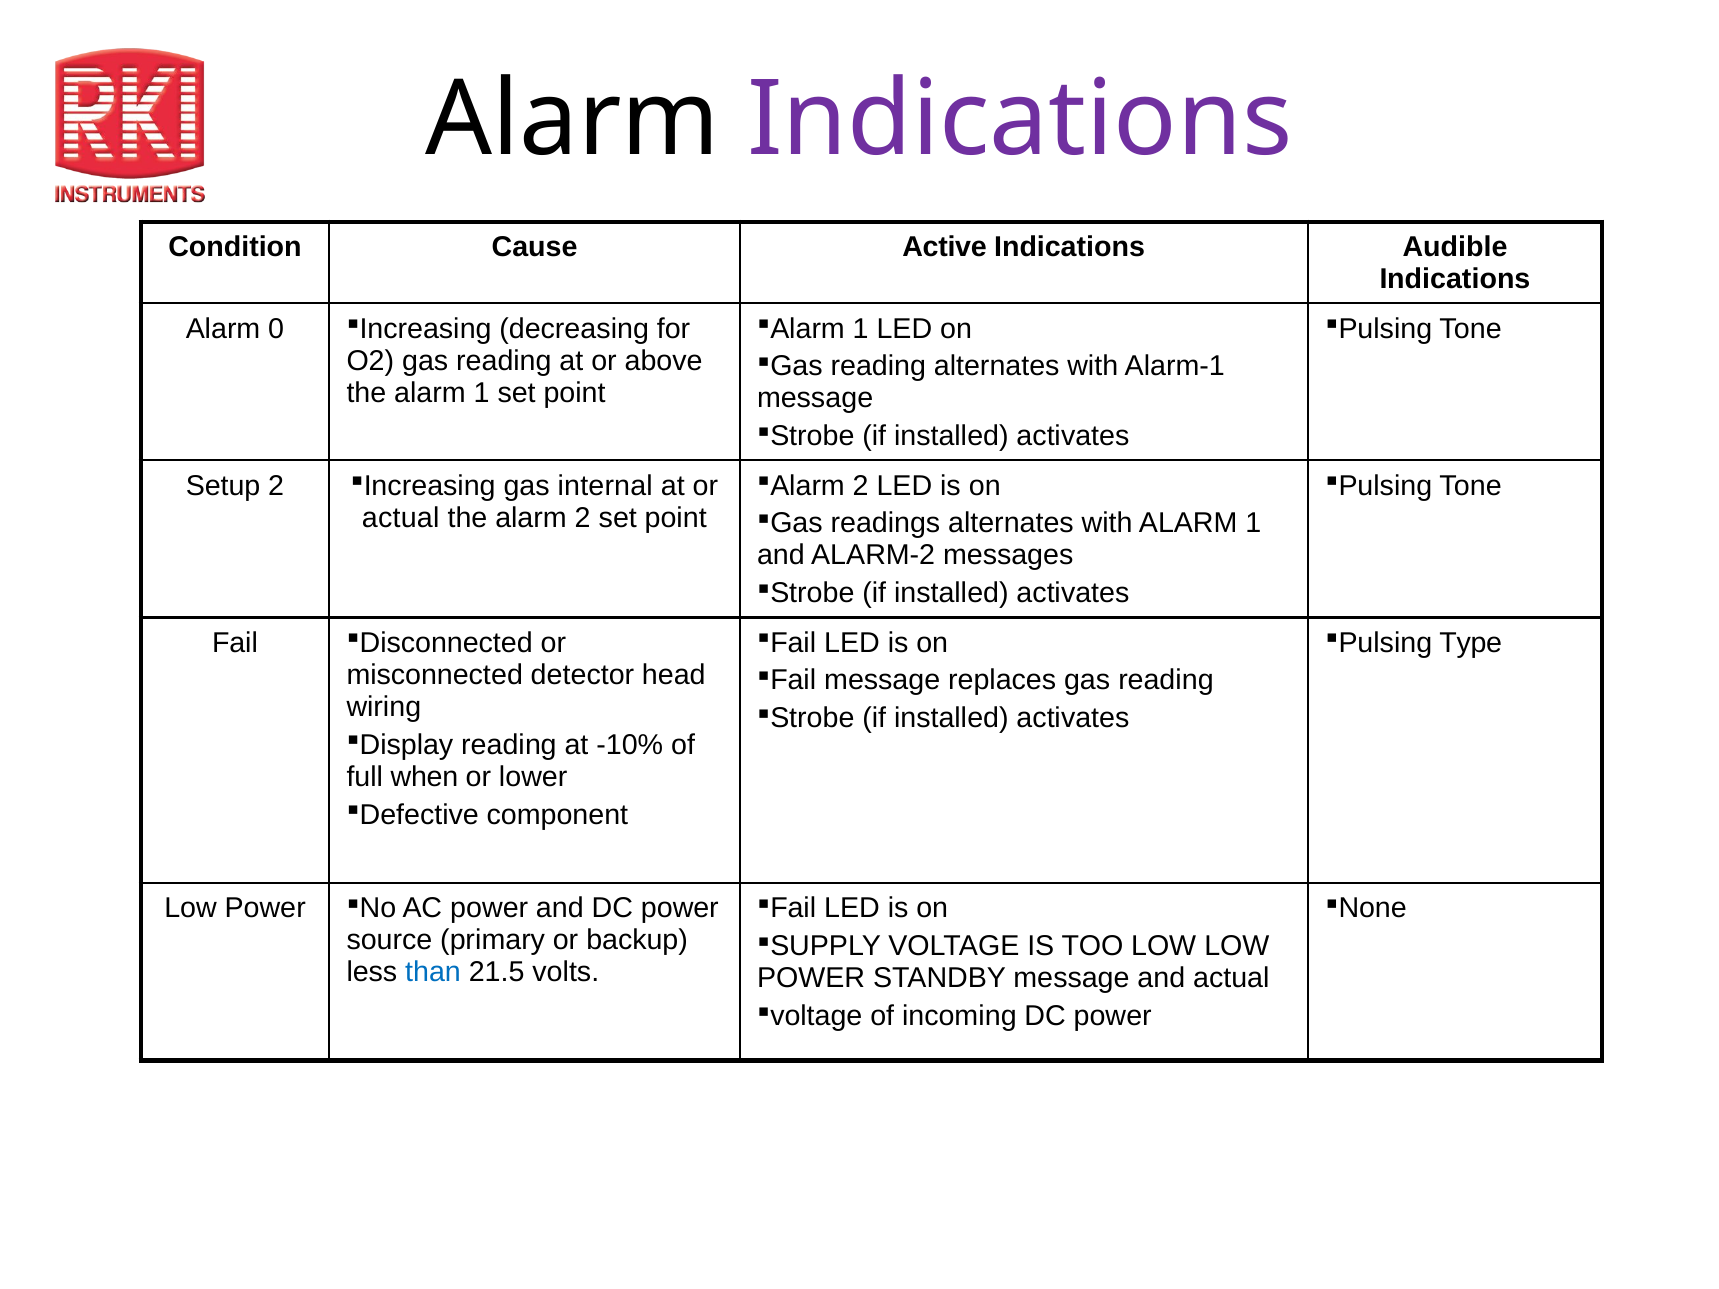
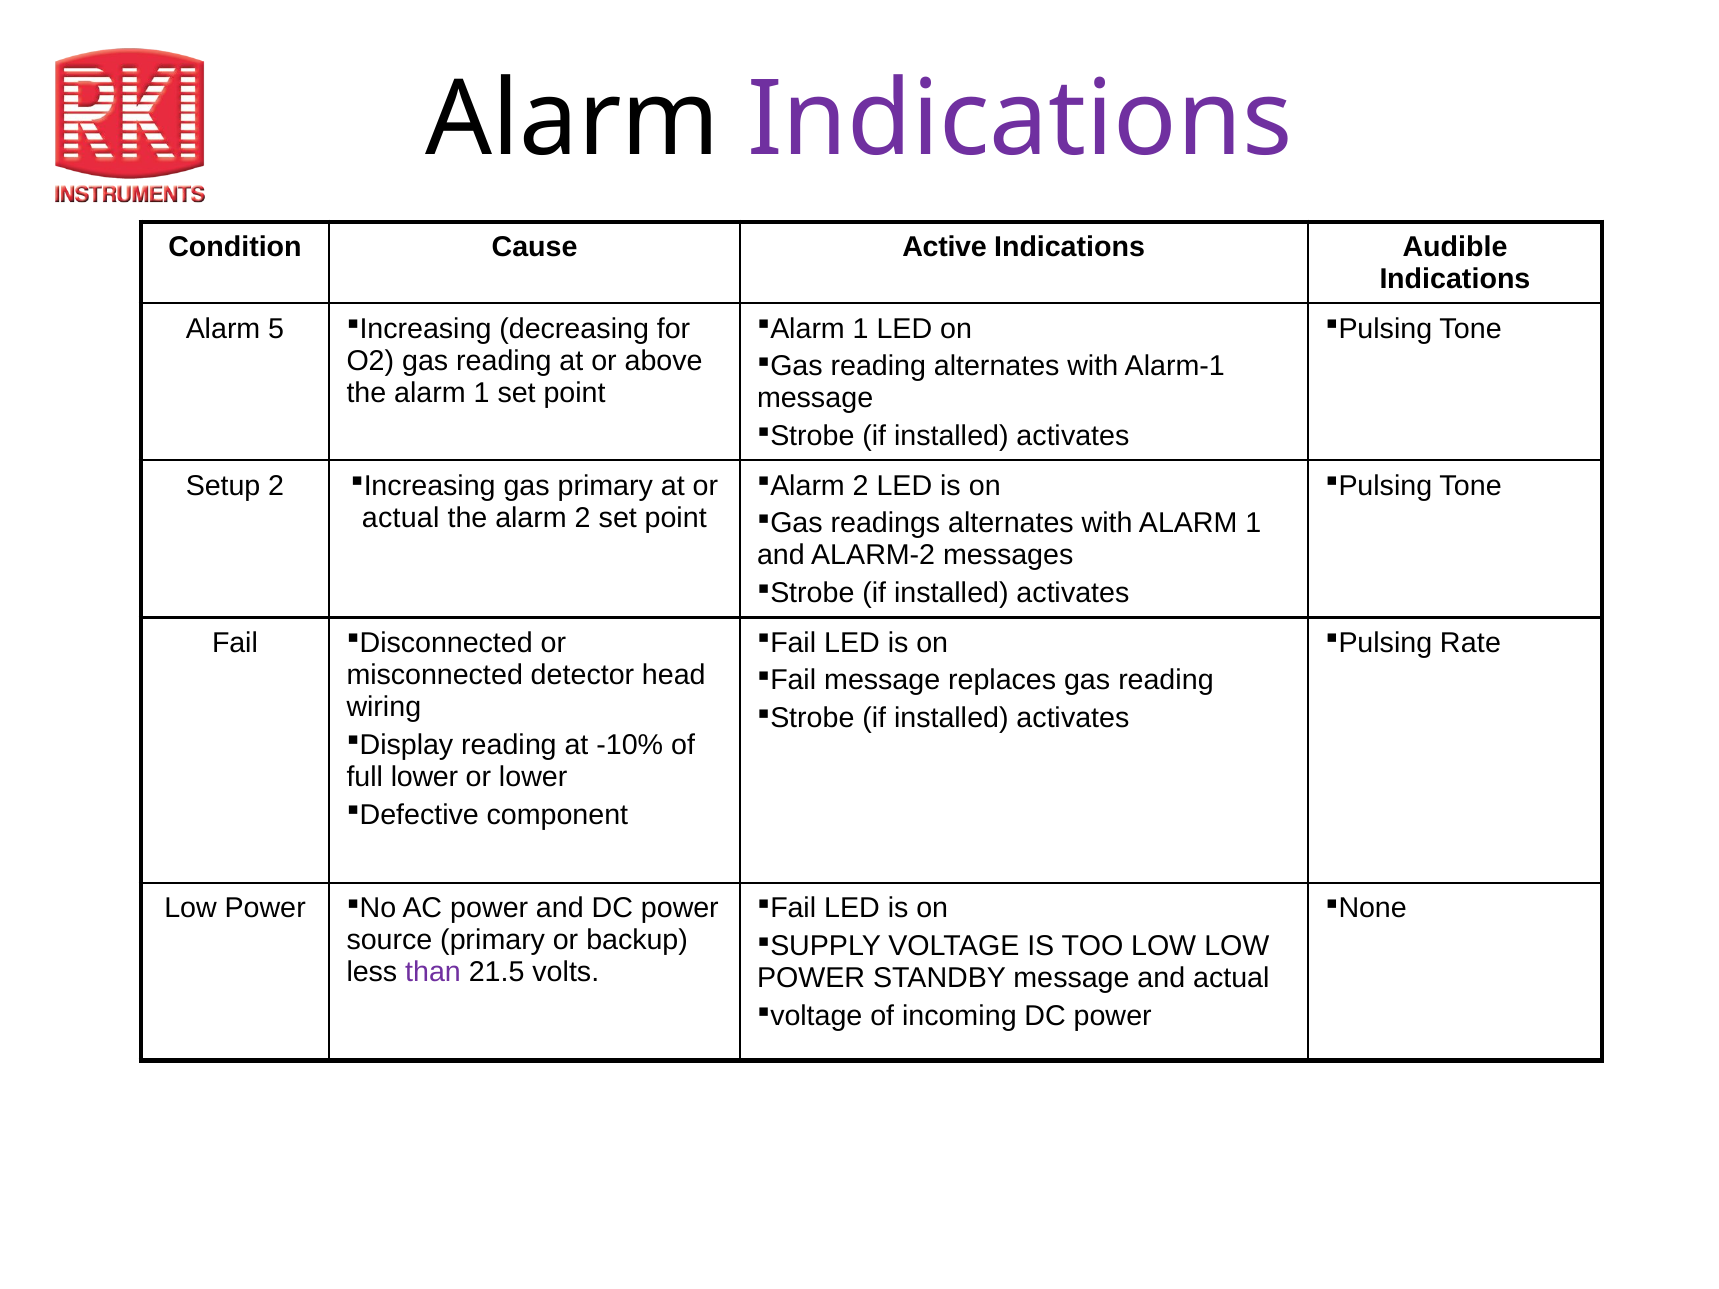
0: 0 -> 5 (276, 329)
gas internal: internal -> primary (605, 486)
Type: Type -> Rate (1470, 643)
full when: when -> lower (424, 777)
than colour: blue -> purple (433, 973)
